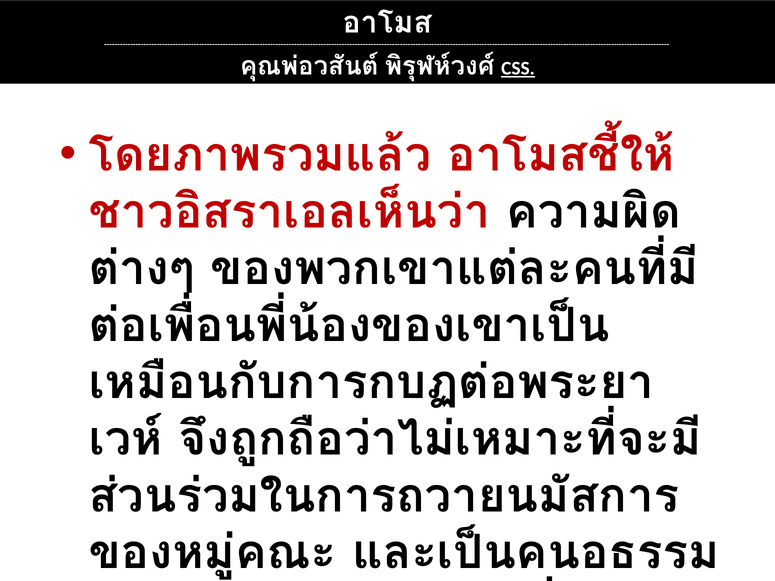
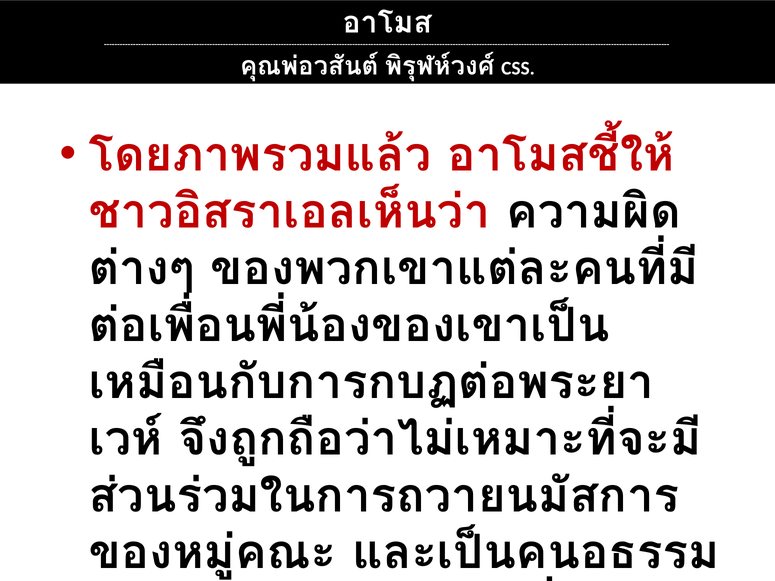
CSS underline: present -> none (518, 68)
